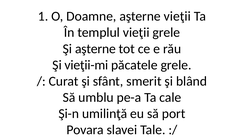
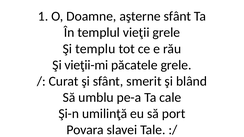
aşterne vieţii: vieţii -> sfânt (177, 16)
Şi aşterne: aşterne -> templu (95, 49)
